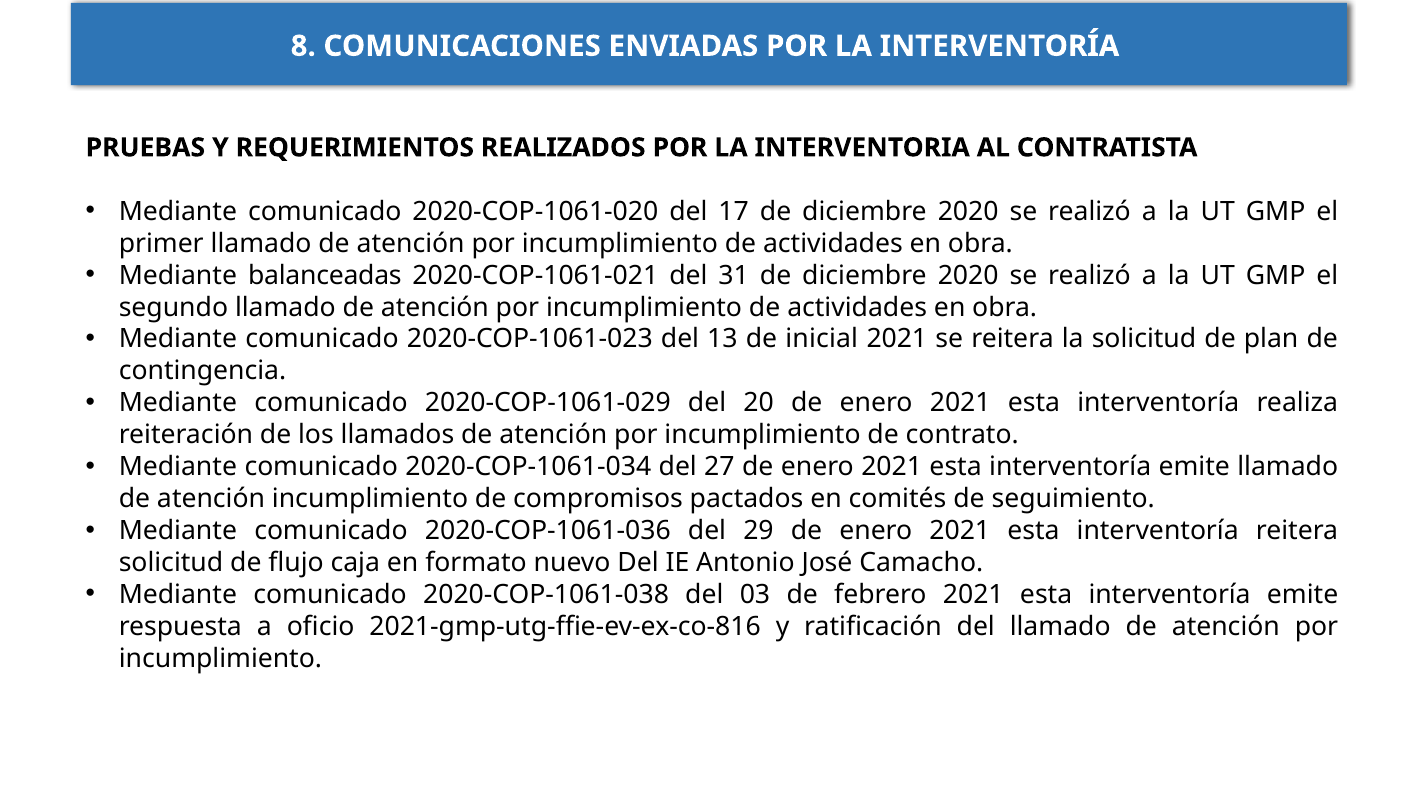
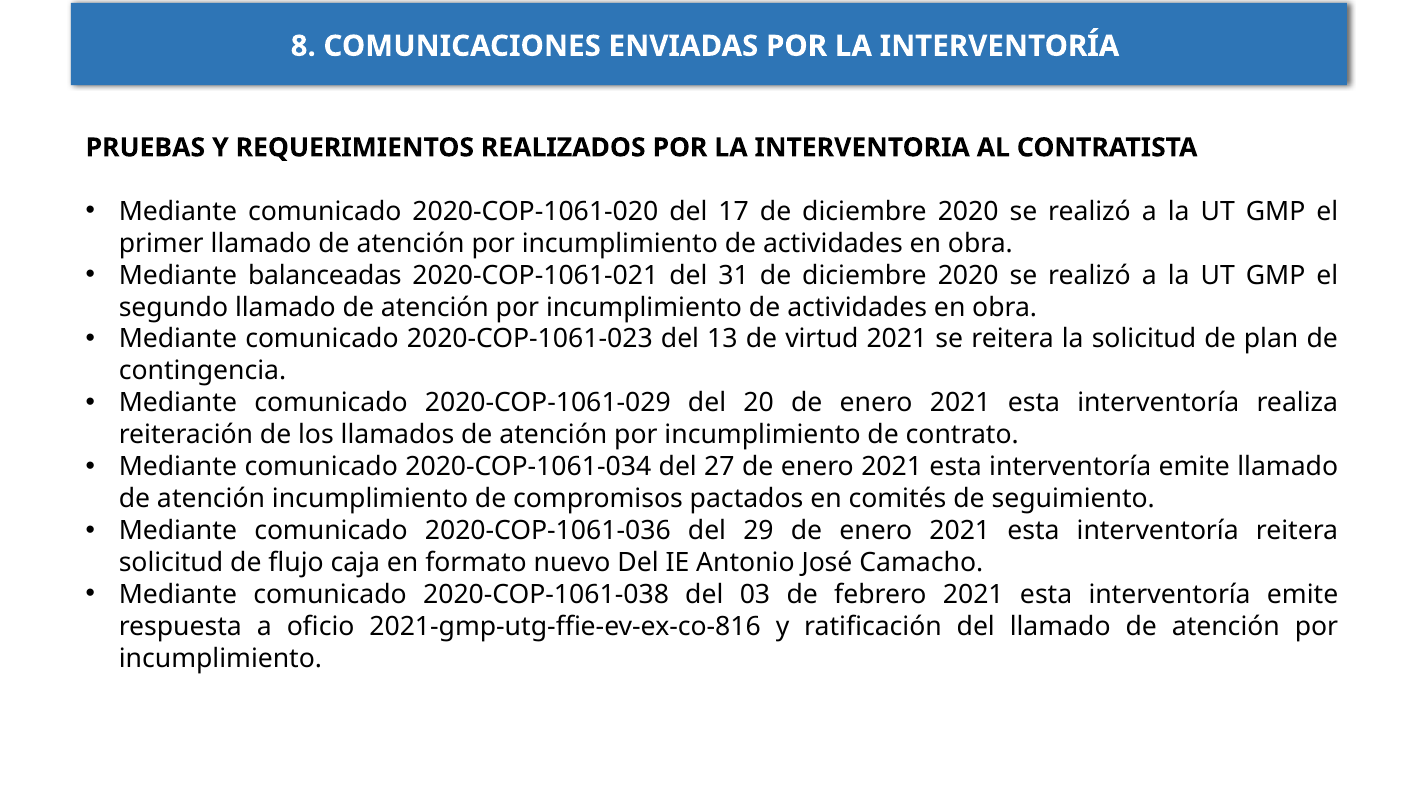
inicial: inicial -> virtud (822, 339)
